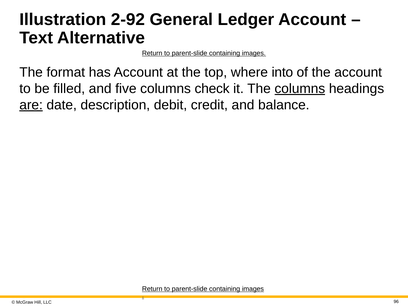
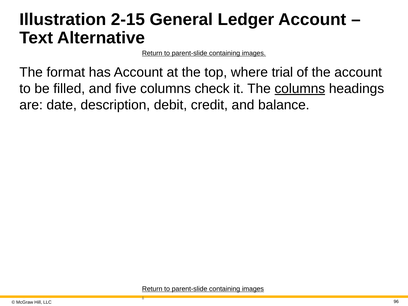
2-92: 2-92 -> 2-15 (128, 19)
into: into -> trial (282, 72)
are underline: present -> none (31, 105)
